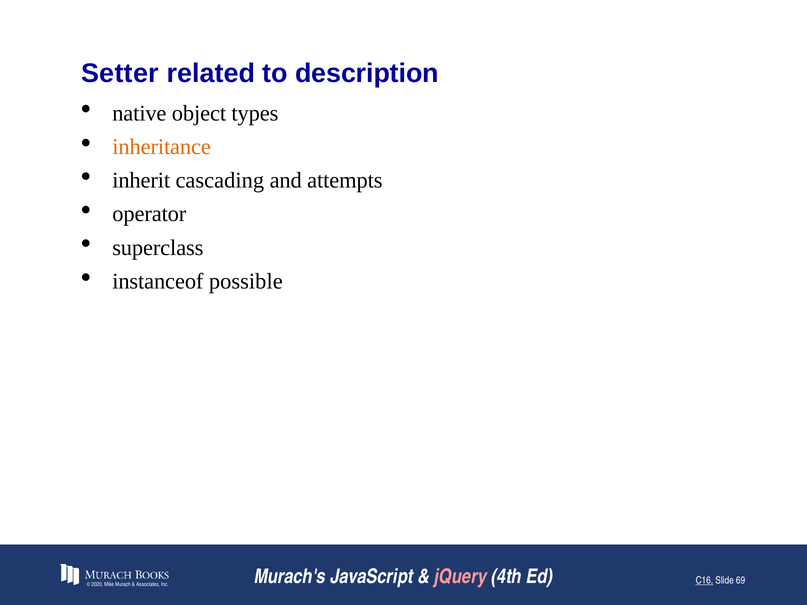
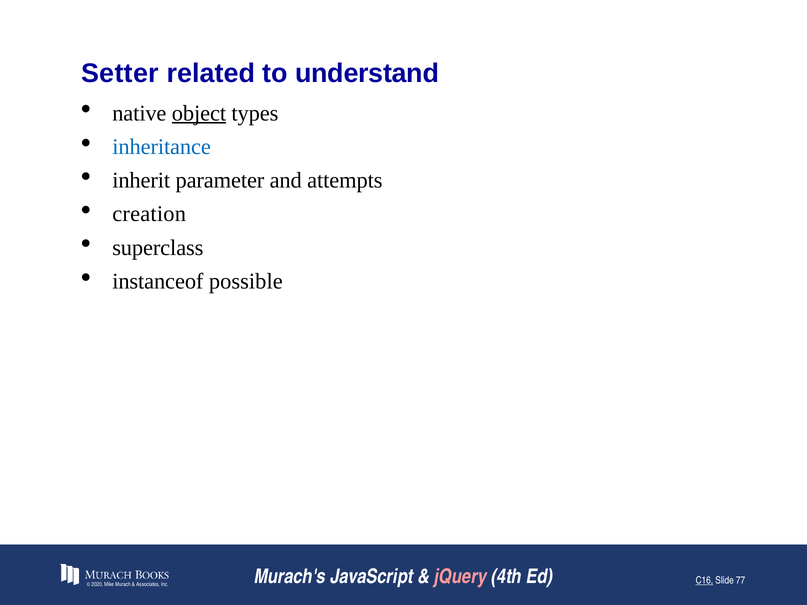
description: description -> understand (367, 73)
object underline: none -> present (199, 113)
inheritance colour: orange -> blue (162, 147)
cascading: cascading -> parameter (220, 180)
operator: operator -> creation (149, 214)
69: 69 -> 77 (741, 581)
